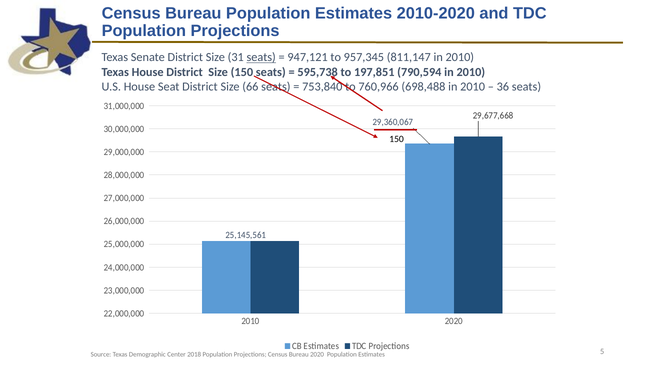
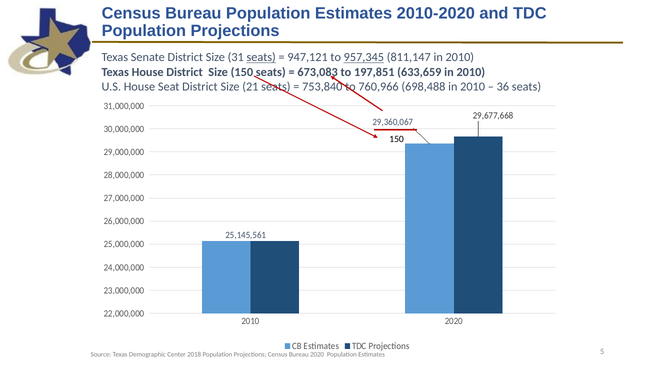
957,345 underline: none -> present (364, 57)
595,738: 595,738 -> 673,083 (318, 72)
790,594: 790,594 -> 633,659 (419, 72)
66: 66 -> 21 (250, 87)
